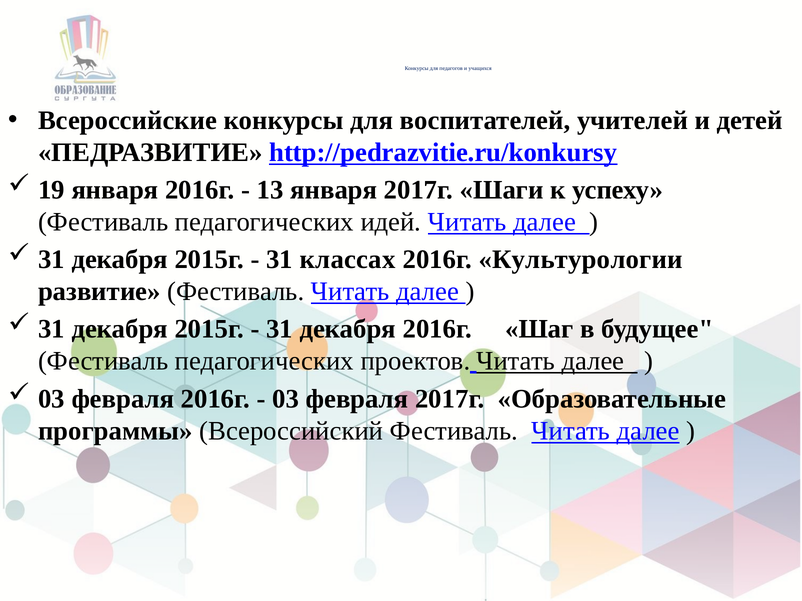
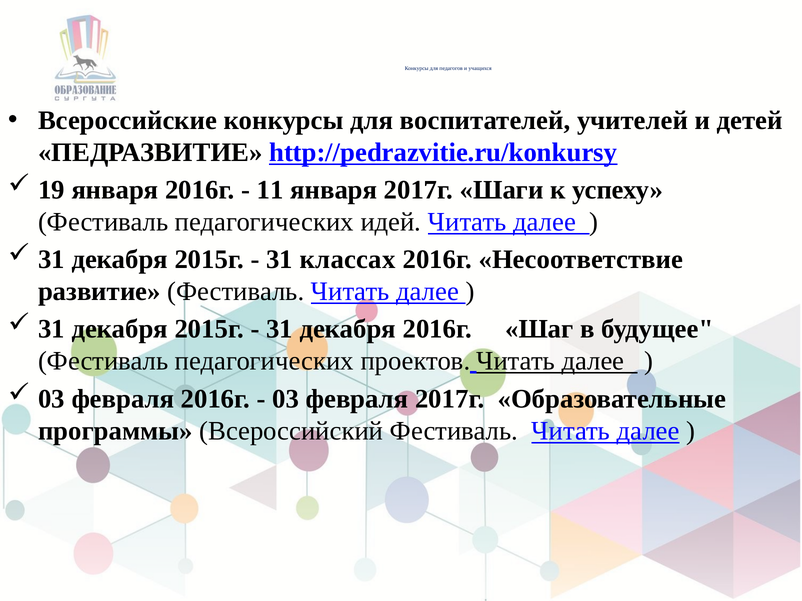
13: 13 -> 11 (270, 190)
Культурологии: Культурологии -> Несоответствие (581, 260)
